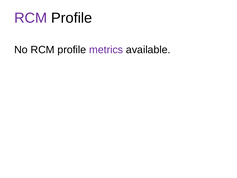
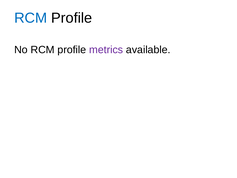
RCM colour: purple -> blue (31, 18)
